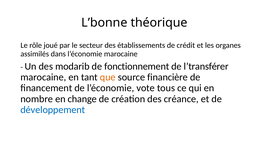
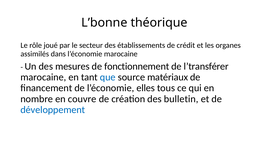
modarib: modarib -> mesures (72, 66)
que colour: orange -> blue (108, 77)
financière: financière -> matériaux (168, 77)
vote: vote -> elles (146, 88)
change: change -> couvre (82, 99)
créance: créance -> bulletin (181, 99)
